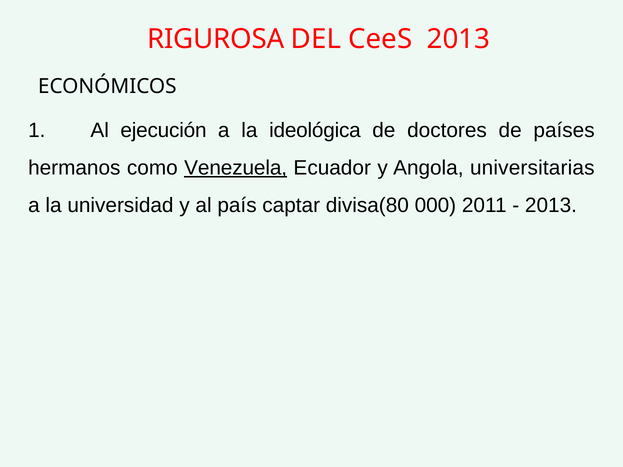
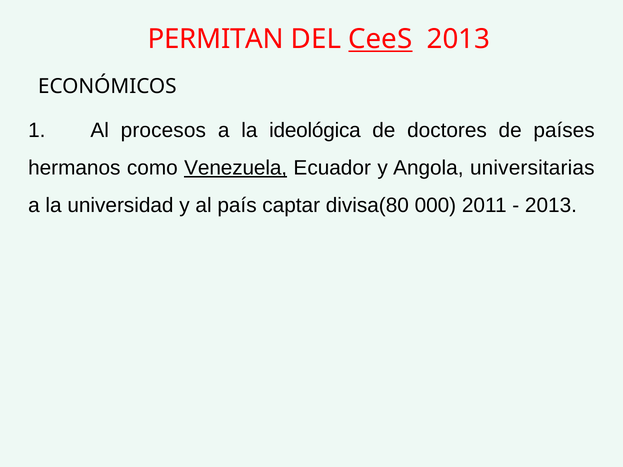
RIGUROSA: RIGUROSA -> PERMITAN (216, 39)
CeeS underline: none -> present (380, 39)
ejecución: ejecución -> procesos (163, 131)
